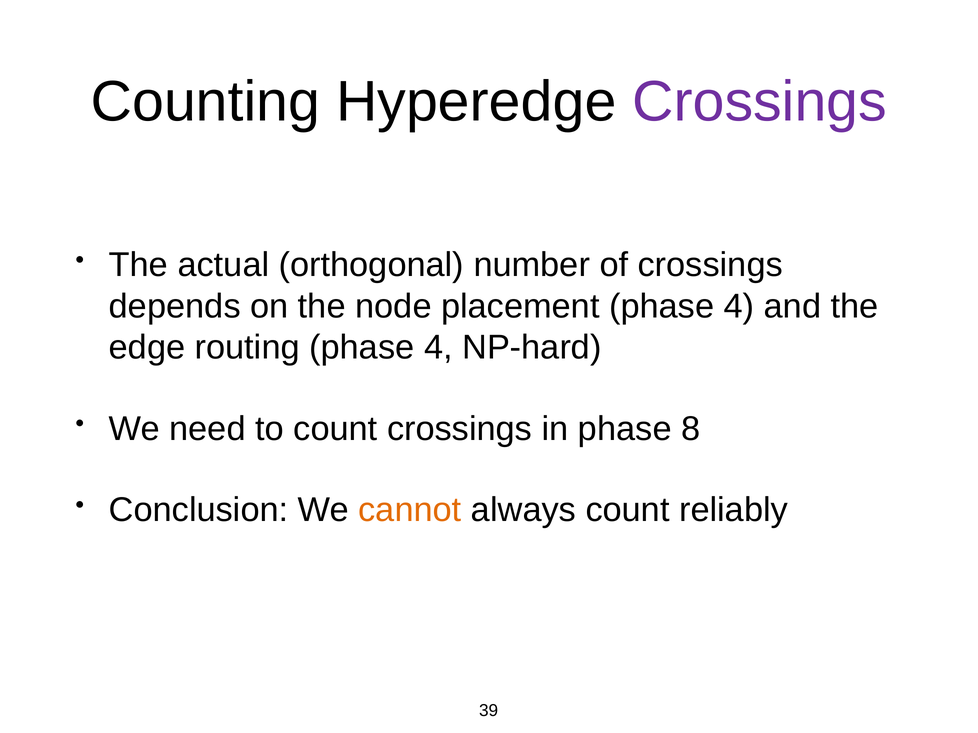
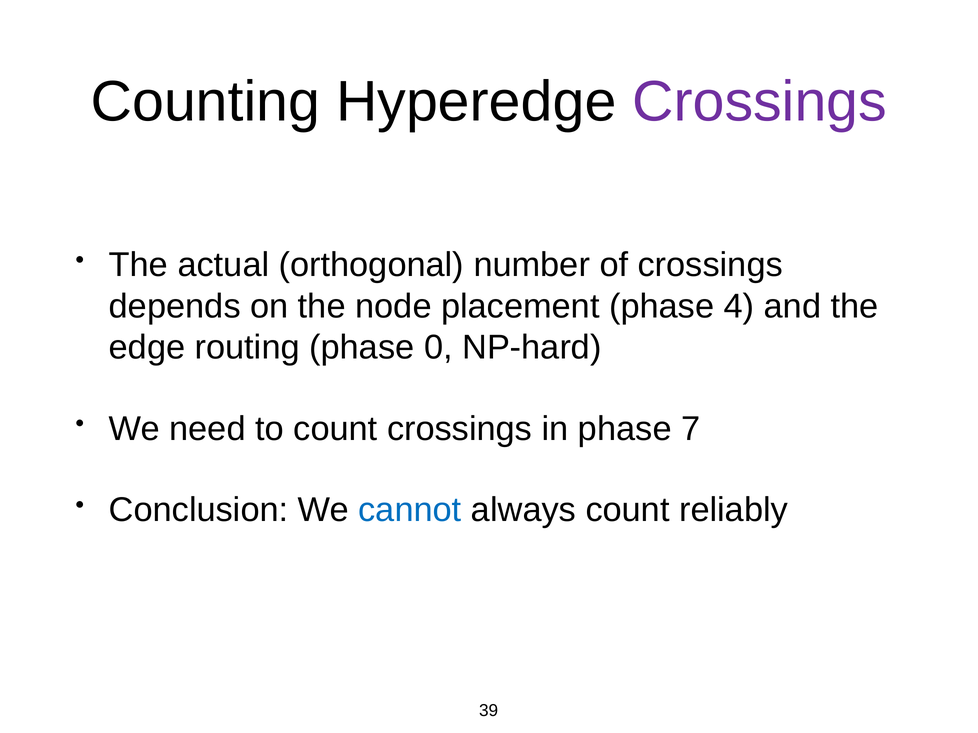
routing phase 4: 4 -> 0 (438, 348)
8: 8 -> 7 (691, 429)
cannot colour: orange -> blue (410, 510)
